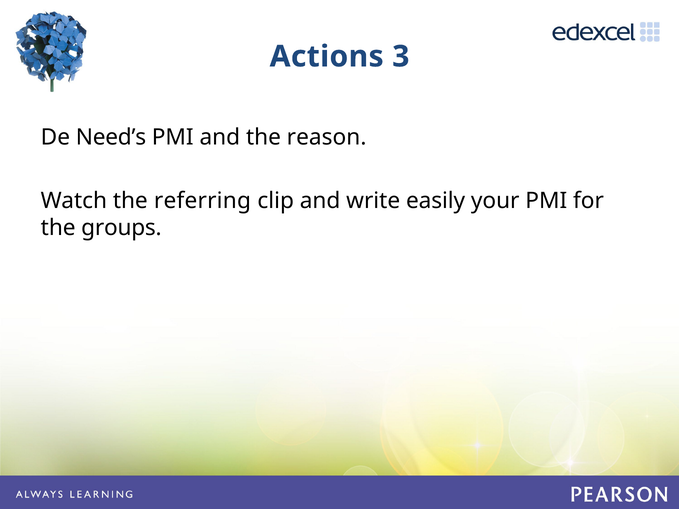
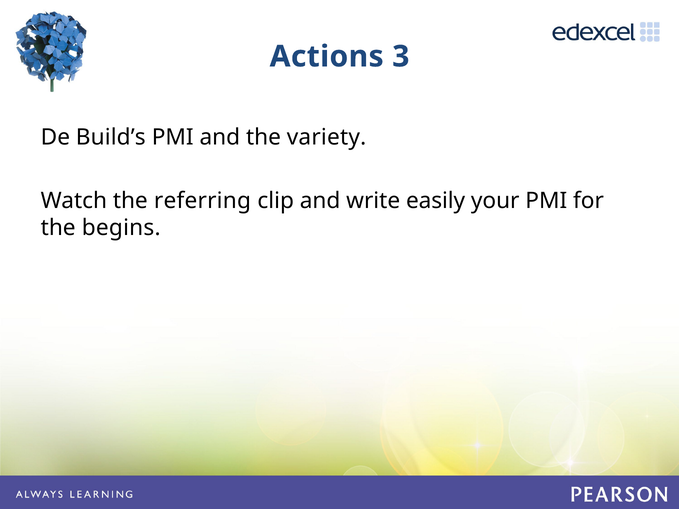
Need’s: Need’s -> Build’s (111, 137)
reason: reason -> variety (327, 137)
groups: groups -> begins (121, 228)
